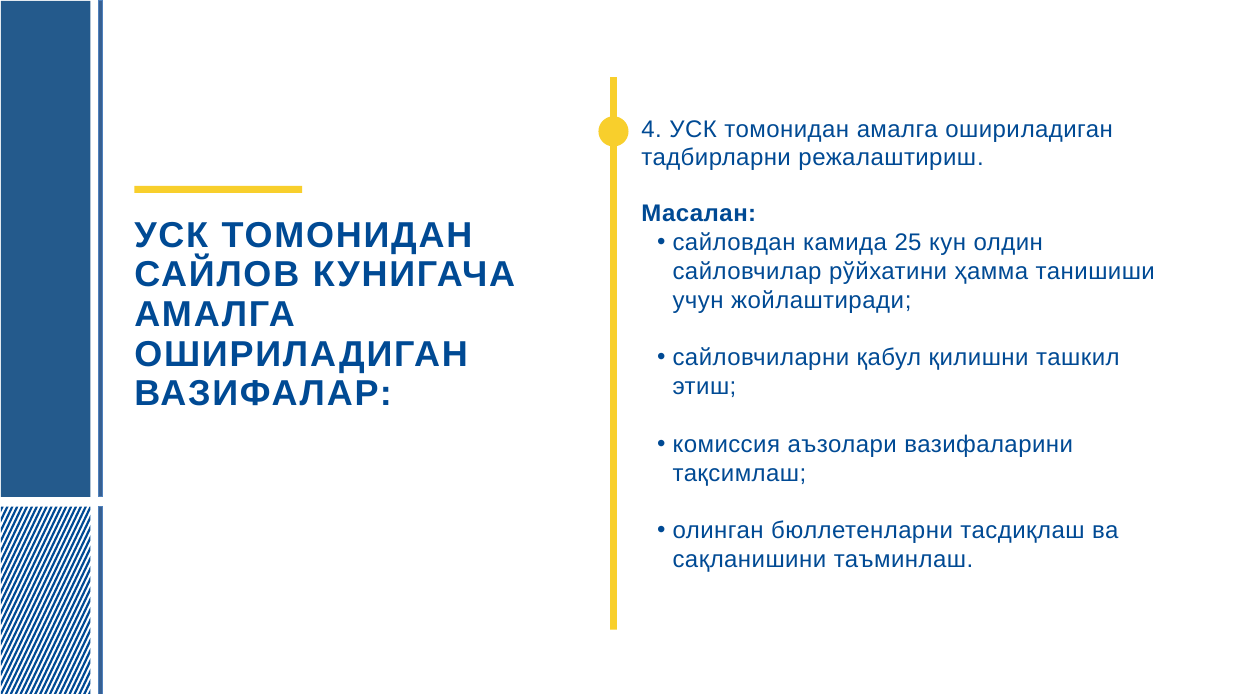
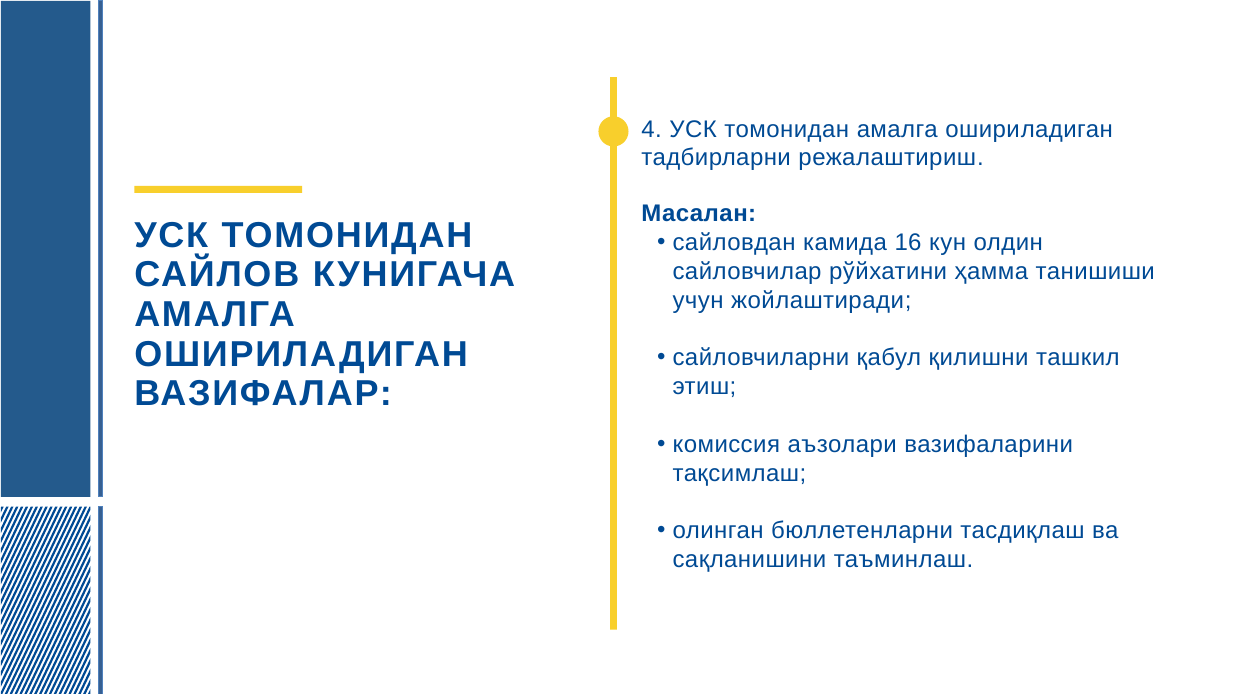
25: 25 -> 16 (908, 243)
